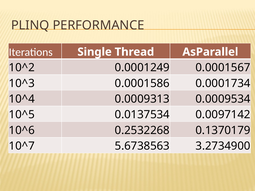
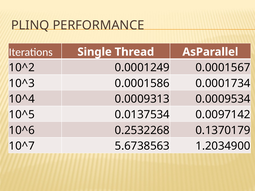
3.2734900: 3.2734900 -> 1.2034900 (223, 146)
